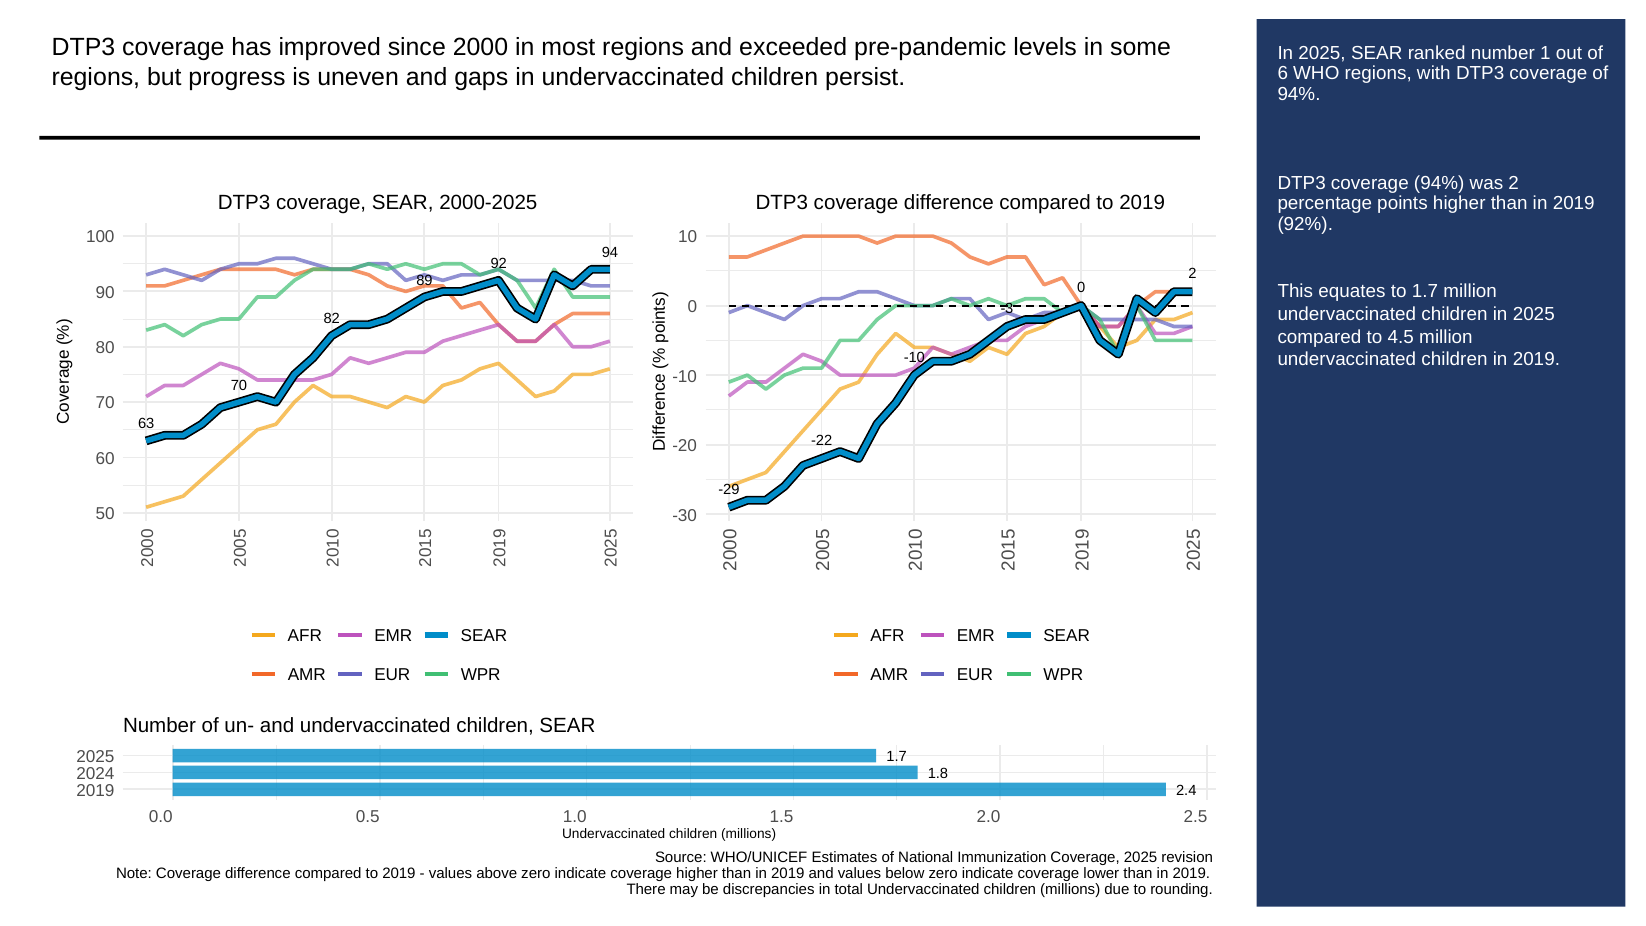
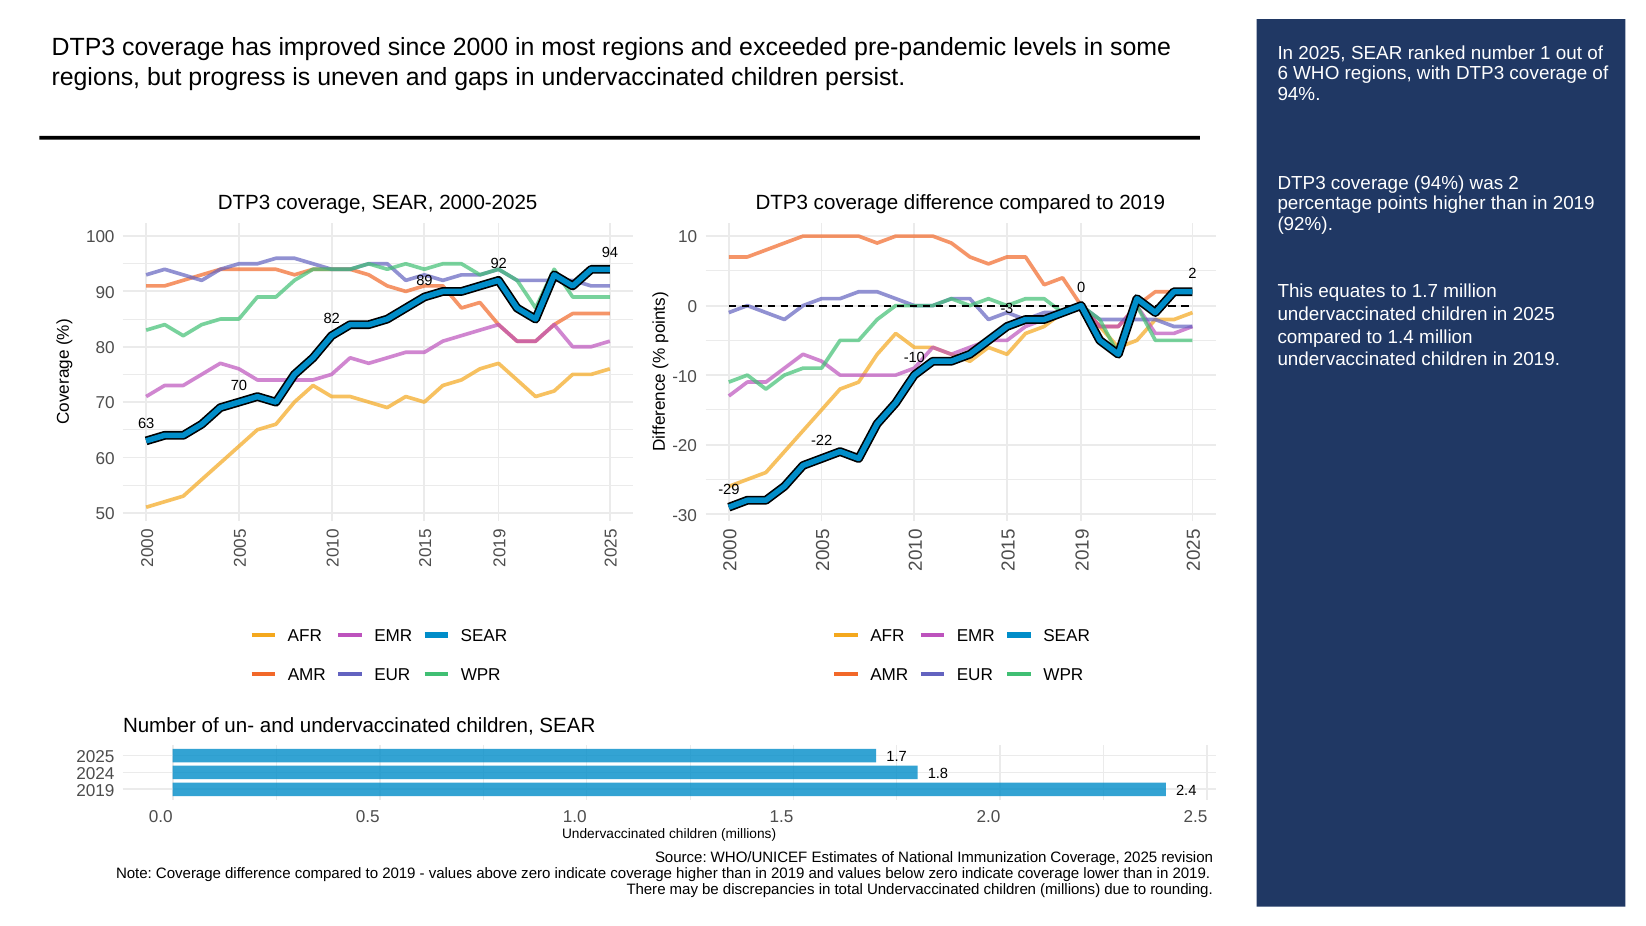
4.5: 4.5 -> 1.4 (1401, 337)
